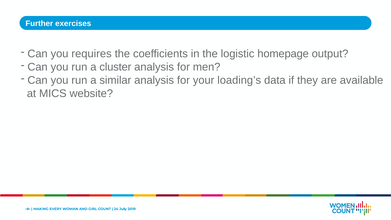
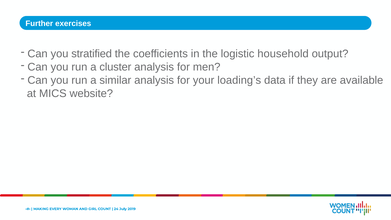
requires: requires -> stratified (92, 54)
homepage: homepage -> household (283, 54)
